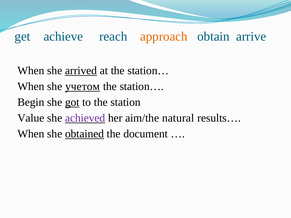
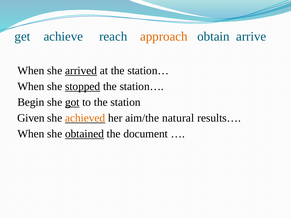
учетом: учетом -> stopped (83, 86)
Value: Value -> Given (31, 118)
achieved colour: purple -> orange (85, 118)
